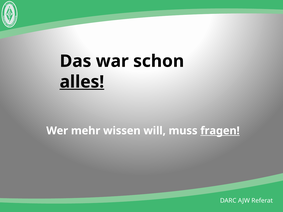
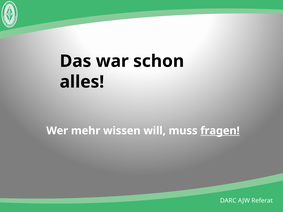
alles underline: present -> none (82, 82)
